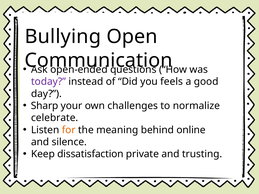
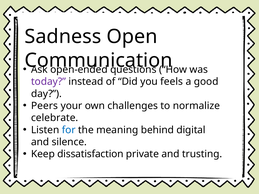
Bullying: Bullying -> Sadness (63, 37)
Sharp: Sharp -> Peers (45, 106)
for colour: orange -> blue (69, 130)
online: online -> digital (191, 130)
